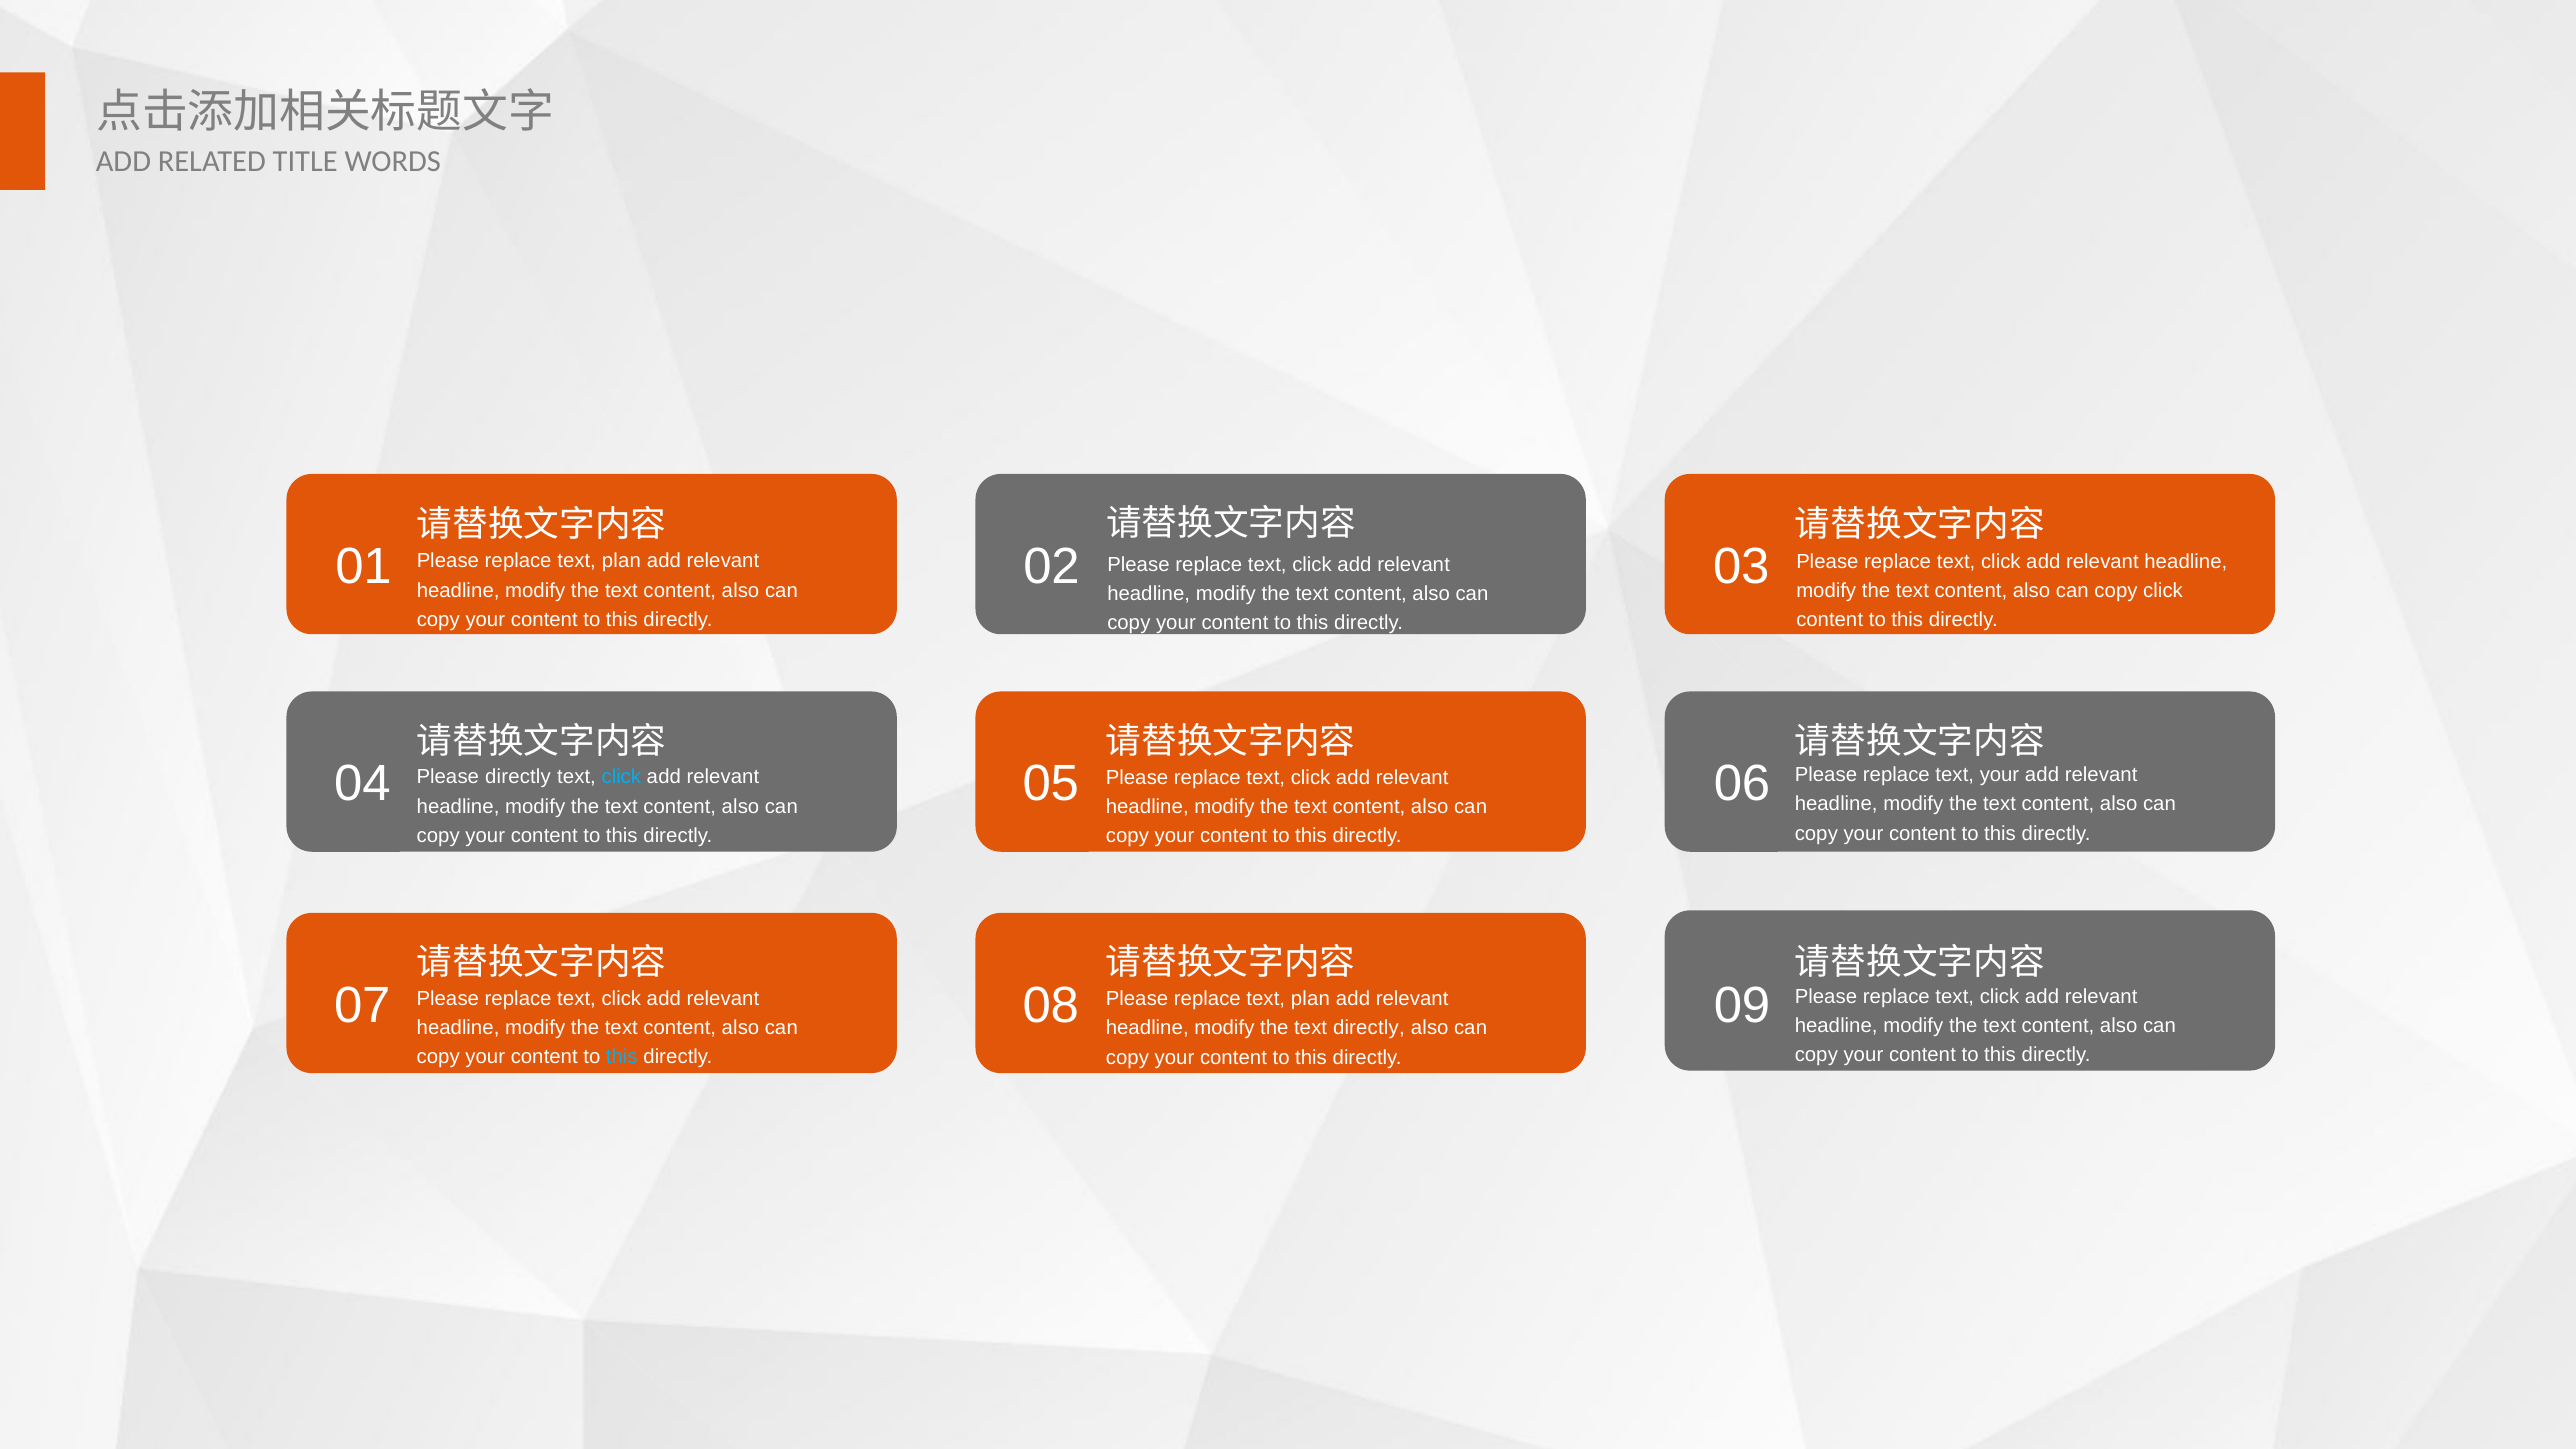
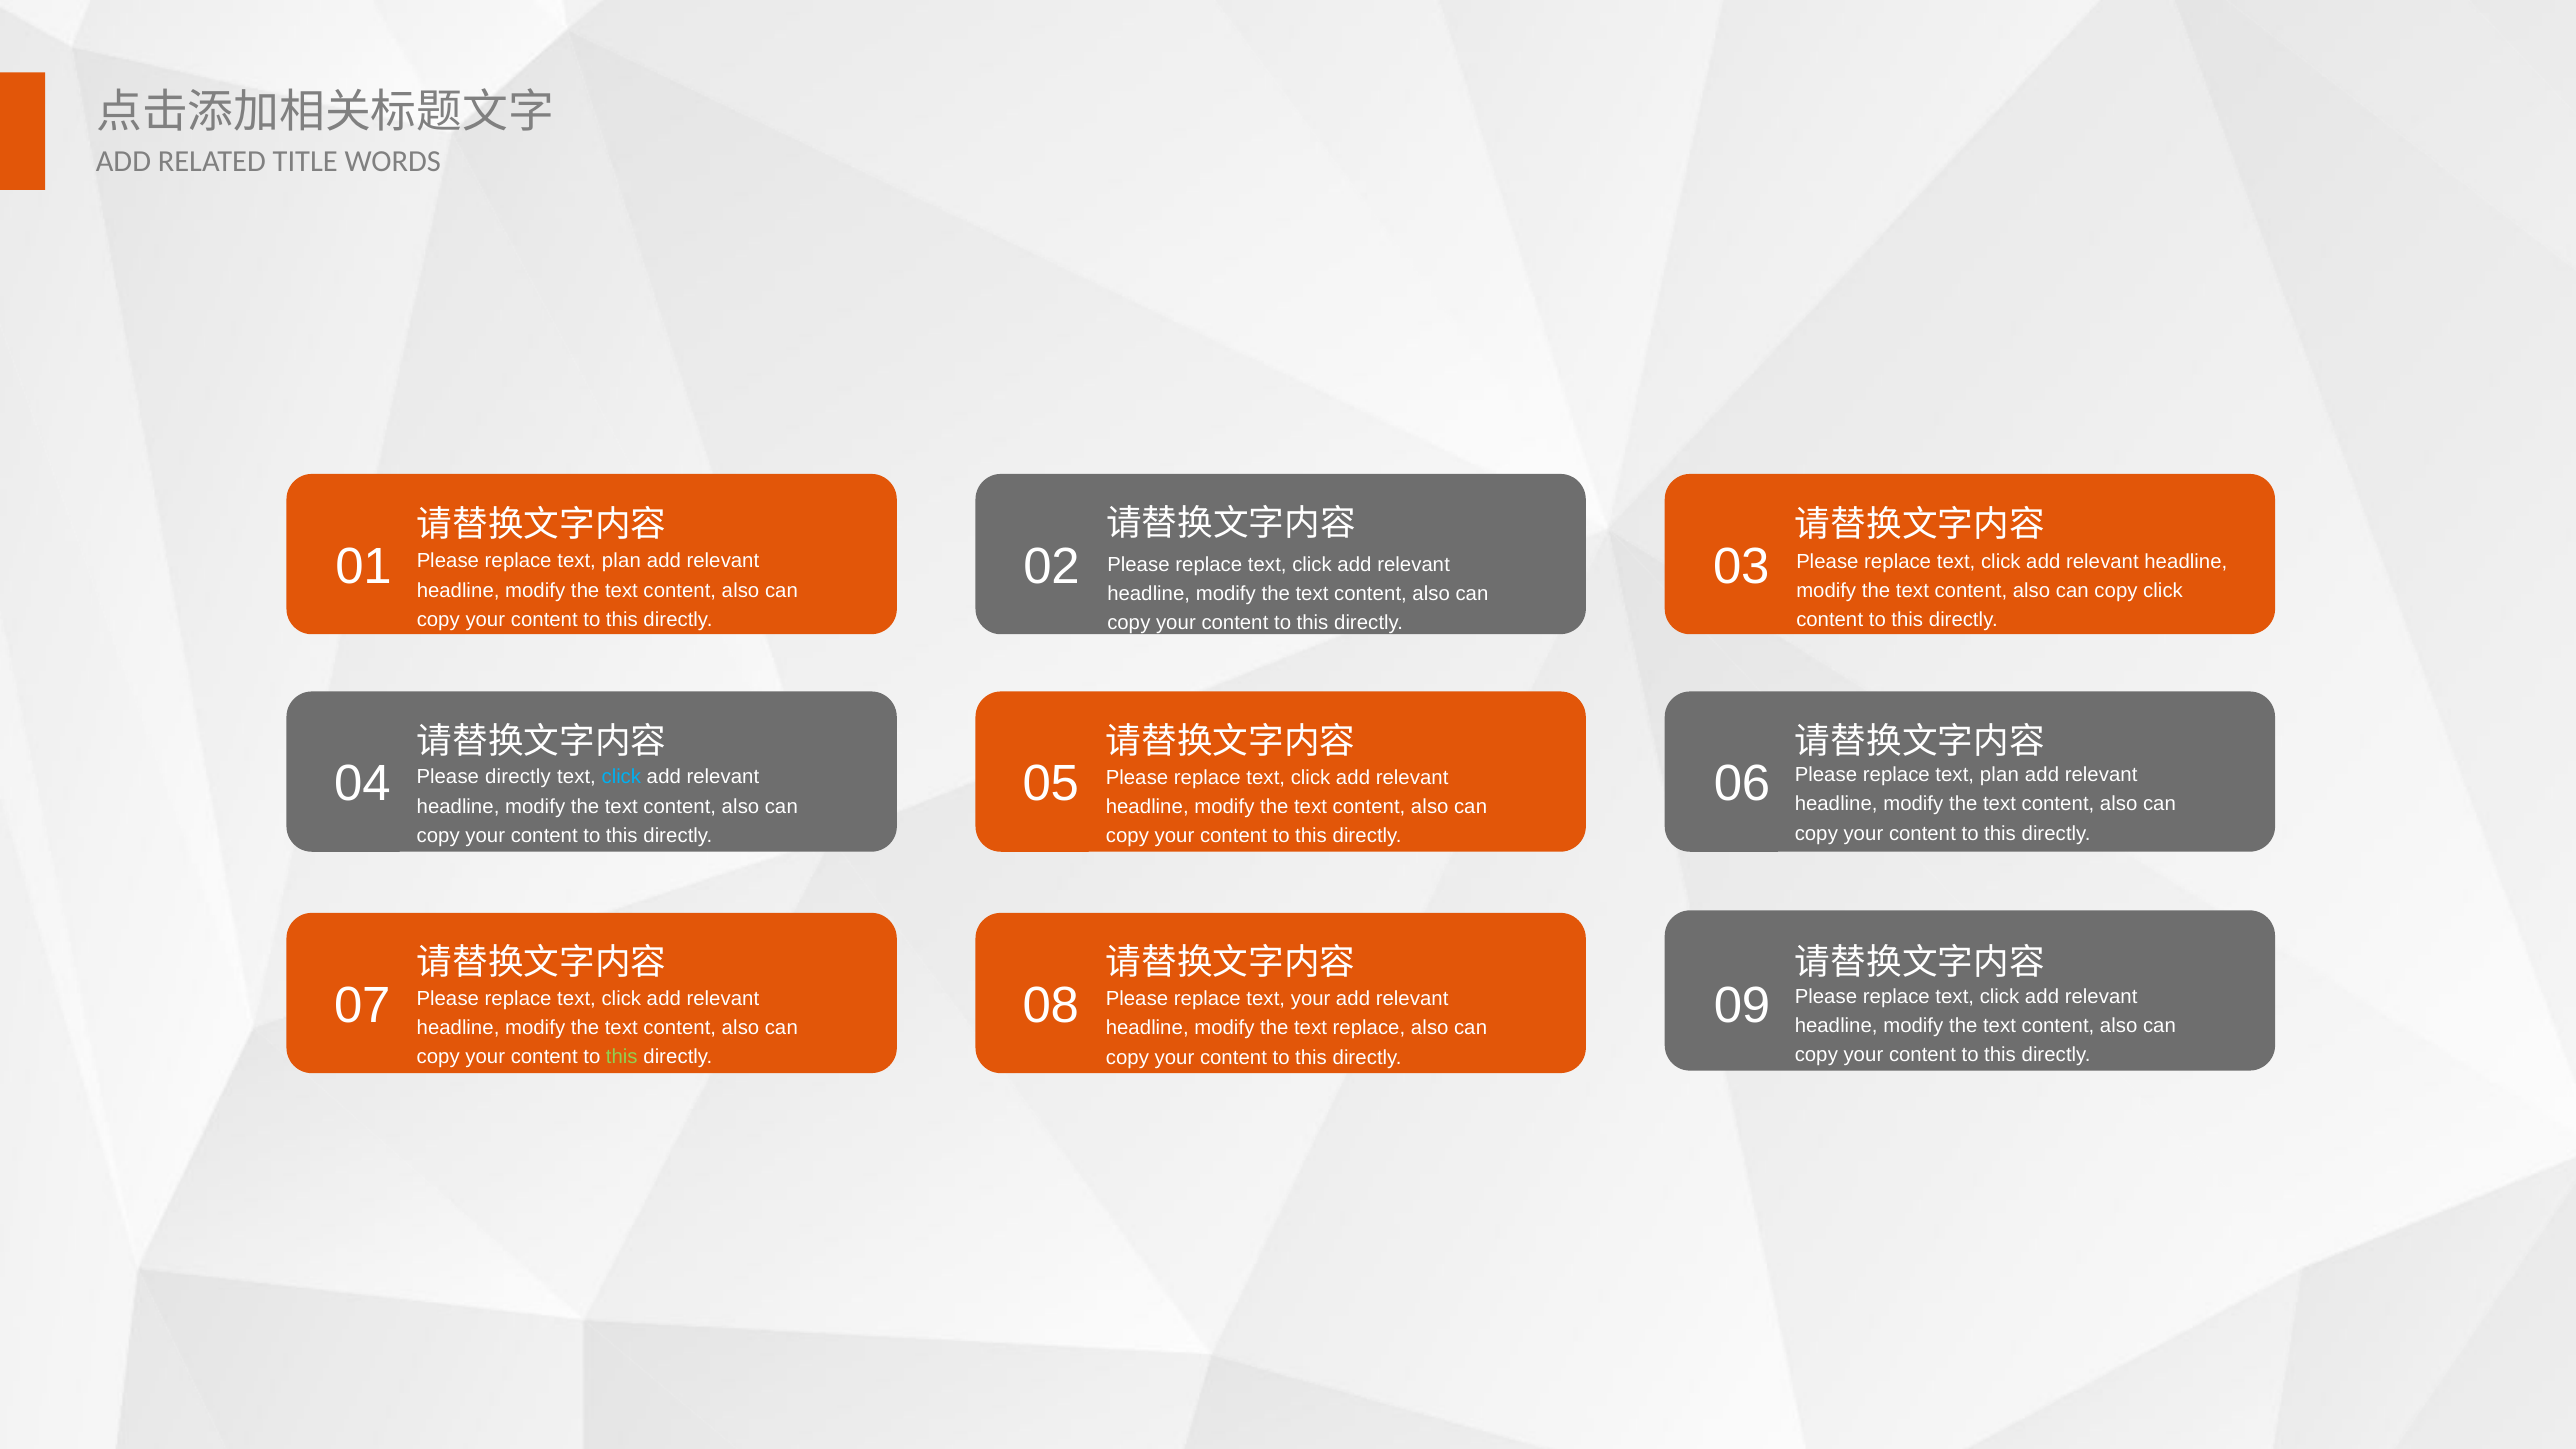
your: your -> plan (1999, 775)
plan: plan -> your (1311, 999)
text directly: directly -> replace (1369, 1028)
this colour: light blue -> light green (622, 1057)
